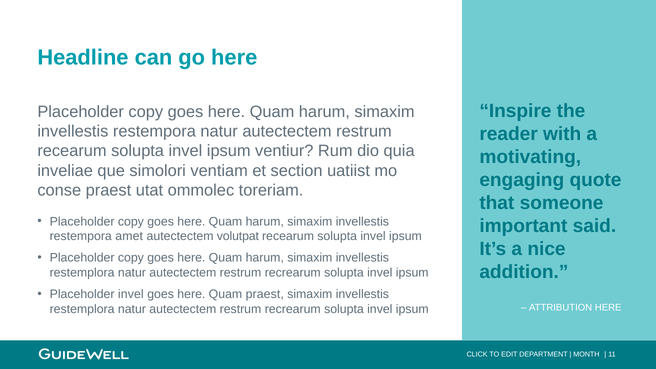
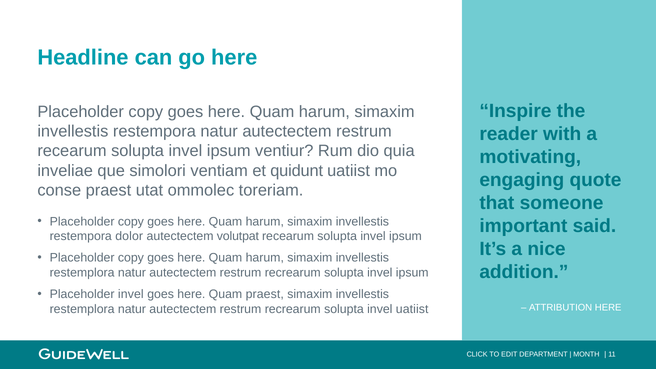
section: section -> quidunt (297, 171)
amet: amet -> dolor (129, 236)
ipsum: ipsum -> uatiist (412, 309)
